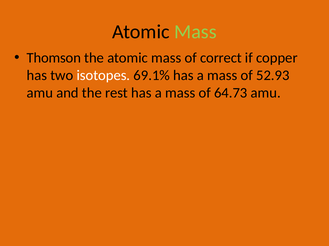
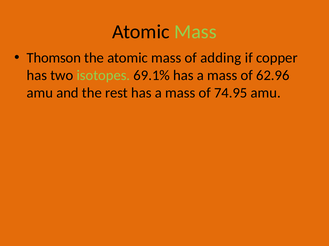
correct: correct -> adding (221, 58)
isotopes colour: white -> light green (103, 76)
52.93: 52.93 -> 62.96 (273, 76)
64.73: 64.73 -> 74.95 (231, 93)
